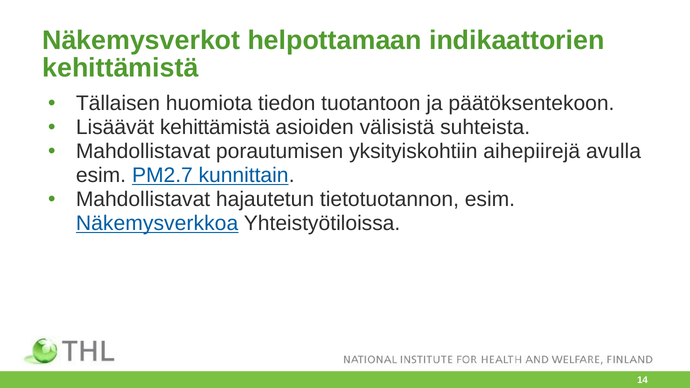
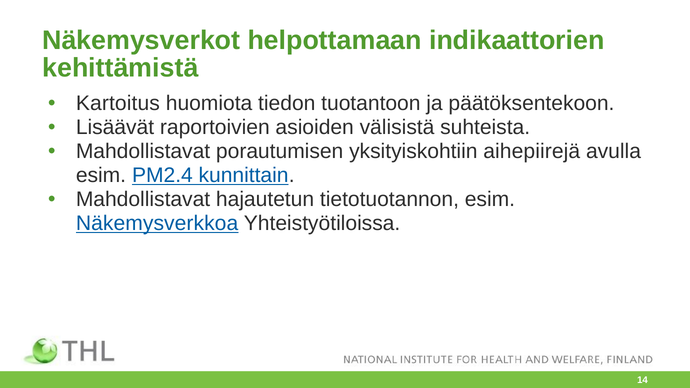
Tällaisen: Tällaisen -> Kartoitus (118, 103)
Lisäävät kehittämistä: kehittämistä -> raportoivien (215, 127)
PM2.7: PM2.7 -> PM2.4 (162, 175)
